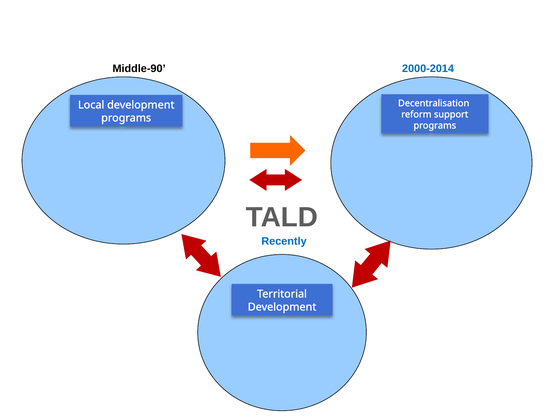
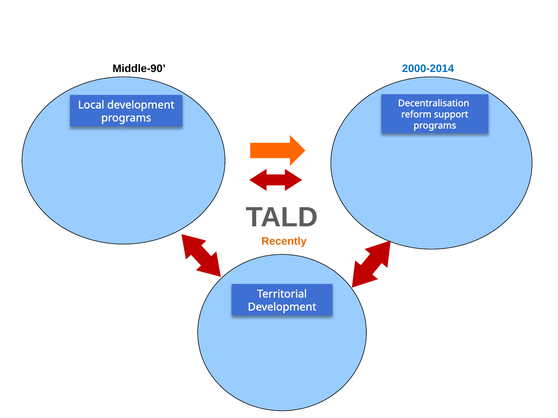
Recently colour: blue -> orange (284, 241)
